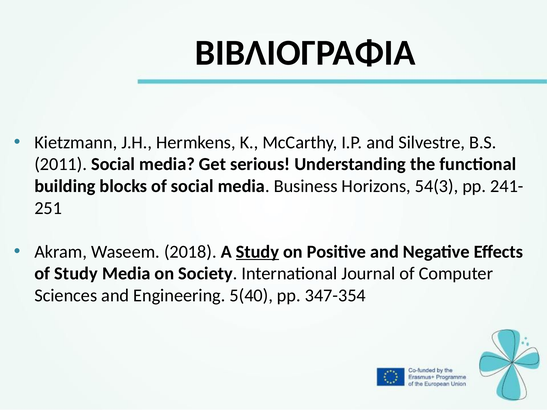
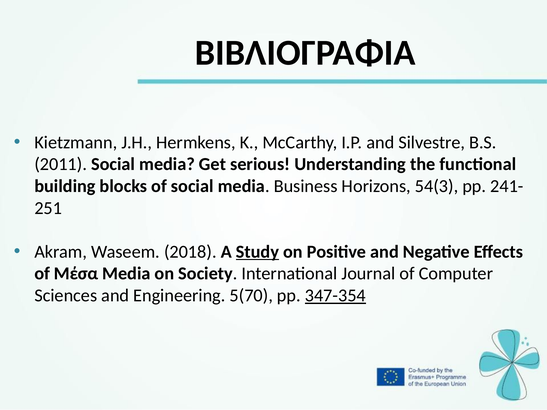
of Study: Study -> Μέσα (76, 274)
5(40: 5(40 -> 5(70 (251, 296)
347-354 underline: none -> present (335, 296)
